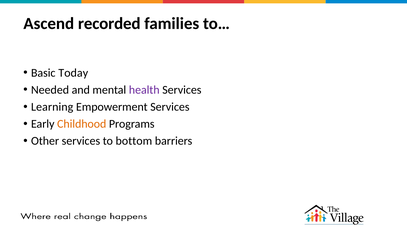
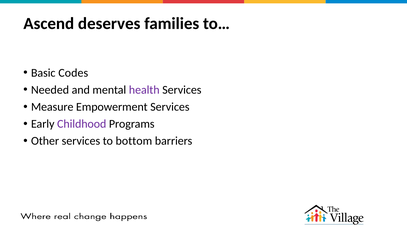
recorded: recorded -> deserves (109, 24)
Today: Today -> Codes (73, 73)
Learning: Learning -> Measure (52, 107)
Childhood colour: orange -> purple (82, 124)
